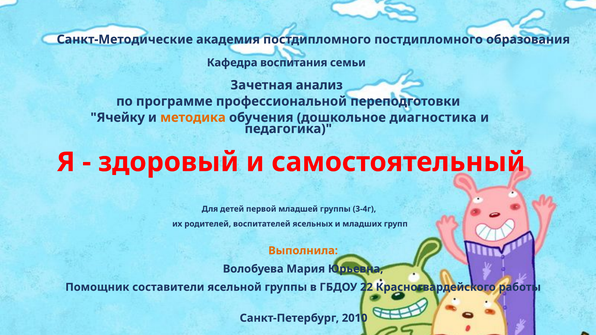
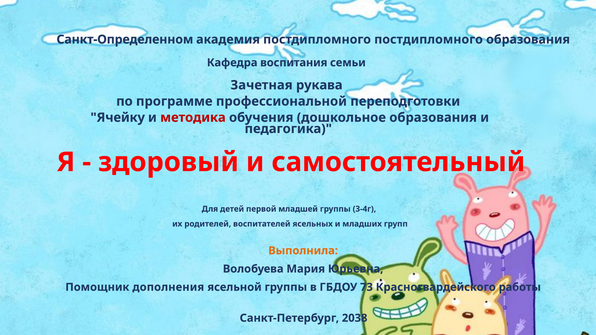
Санкт-Методические: Санкт-Методические -> Санкт-Определенном (125, 40)
анализ: анализ -> рукава (319, 85)
методика colour: orange -> red (193, 118)
дошкольное диагностика: диагностика -> образования (433, 118)
составители: составители -> дополнения (168, 287)
22: 22 -> 73 (367, 287)
2010: 2010 -> 2038 (355, 318)
